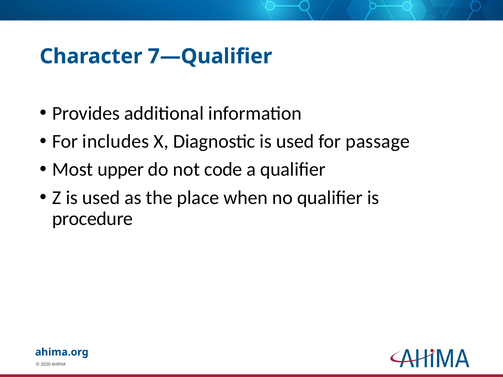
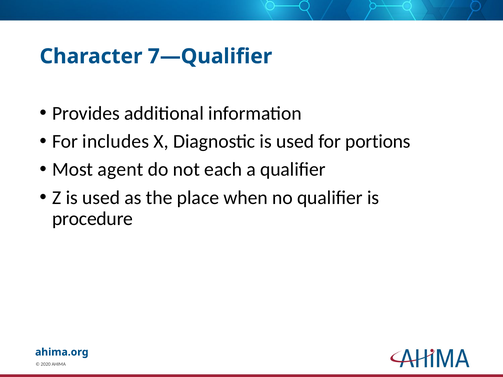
passage: passage -> portions (378, 142)
upper: upper -> agent (120, 170)
code: code -> each (223, 170)
